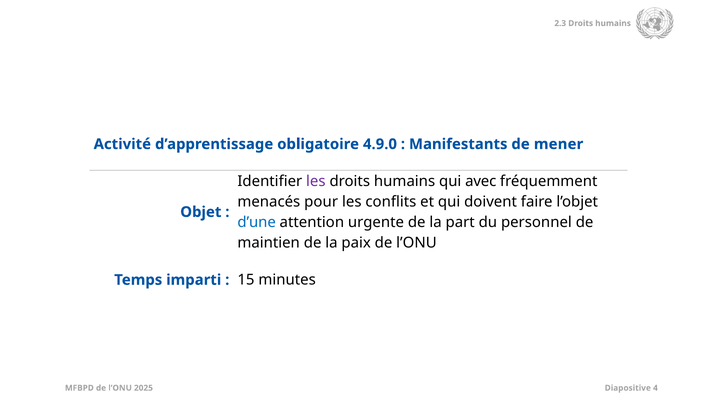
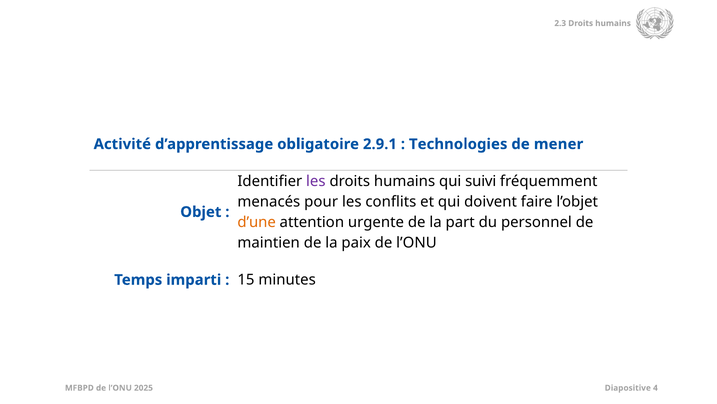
4.9.0: 4.9.0 -> 2.9.1 (380, 144)
Manifestants: Manifestants -> Technologies (458, 144)
avec: avec -> suivi (481, 181)
d’une colour: blue -> orange (257, 222)
